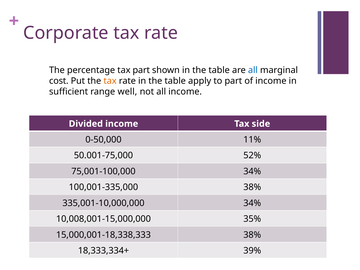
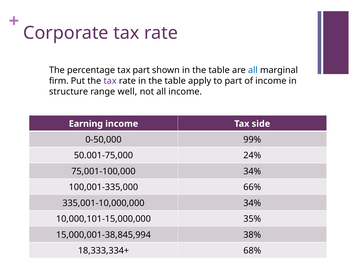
cost: cost -> firm (59, 81)
tax colour: orange -> purple (110, 81)
sufficient: sufficient -> structure (69, 92)
Divided: Divided -> Earning (86, 124)
11%: 11% -> 99% (252, 140)
52%: 52% -> 24% (252, 155)
100,001-335,000 38%: 38% -> 66% (252, 187)
10,008,001-15,000,000: 10,008,001-15,000,000 -> 10,000,101-15,000,000 (103, 219)
15,000,001-18,338,333: 15,000,001-18,338,333 -> 15,000,001-38,845,994 (103, 235)
39%: 39% -> 68% (252, 251)
